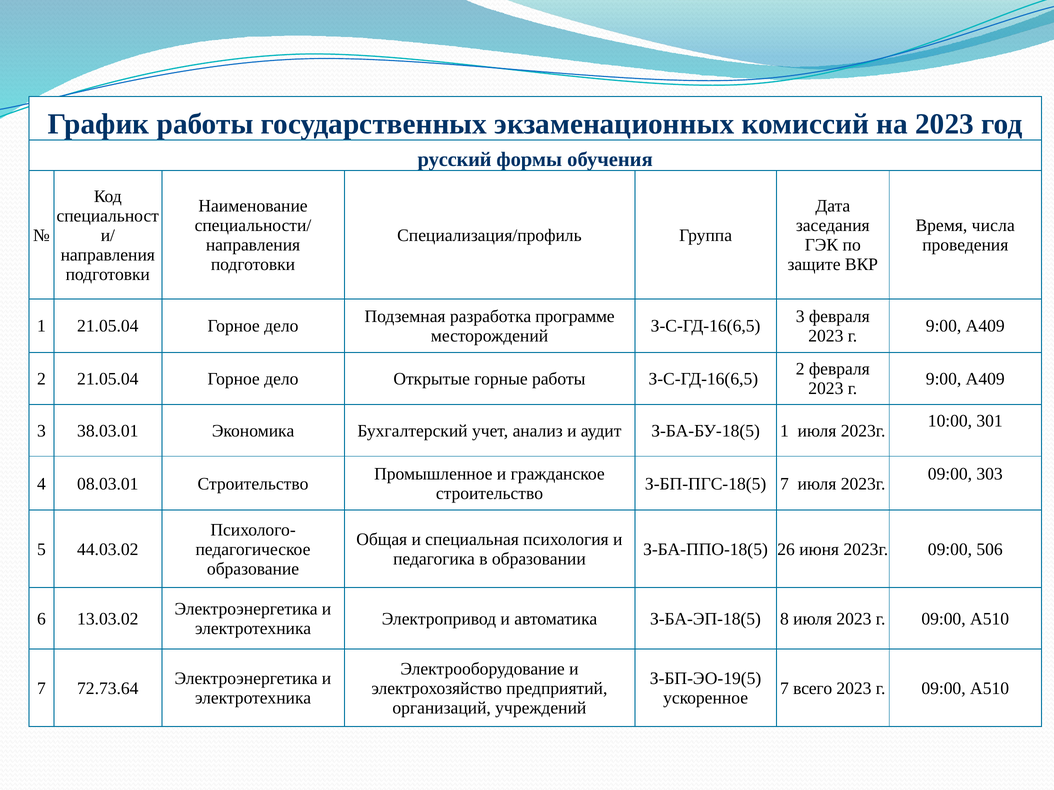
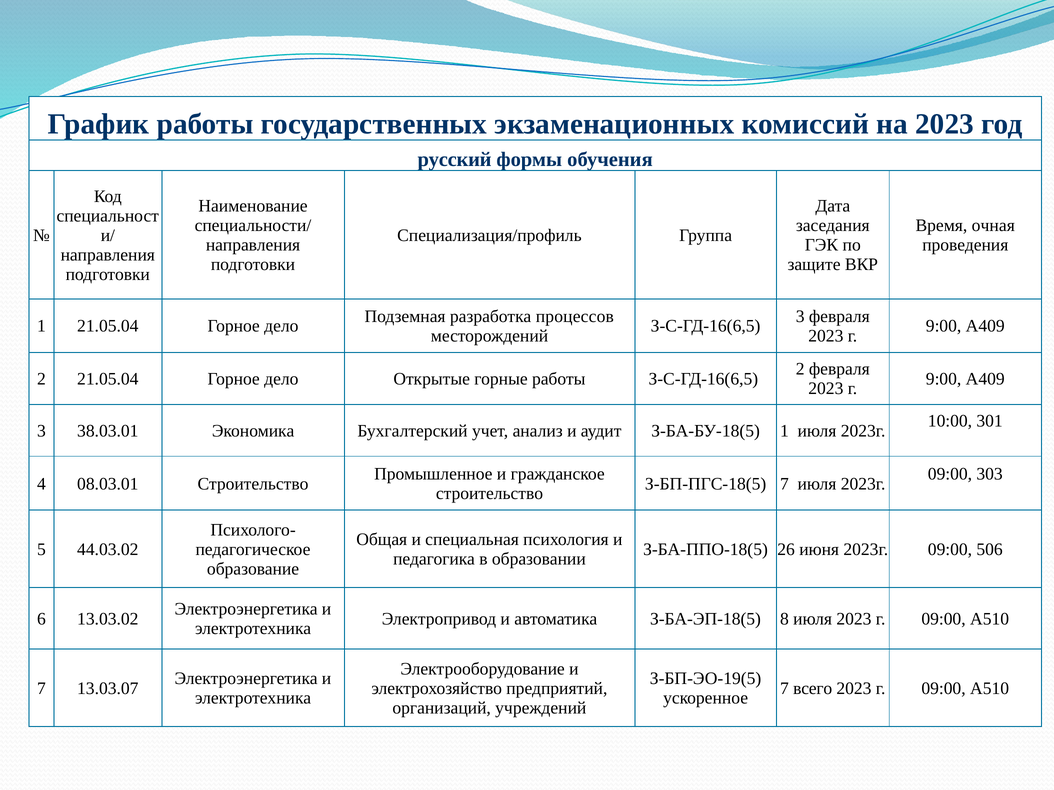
числа: числа -> очная (993, 226)
программе: программе -> процессов (575, 317)
72.73.64: 72.73.64 -> 13.03.07 (108, 689)
